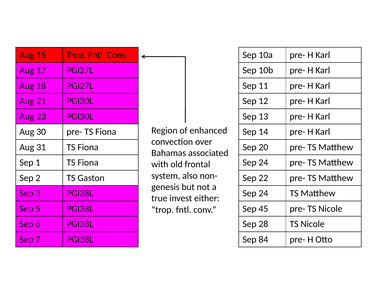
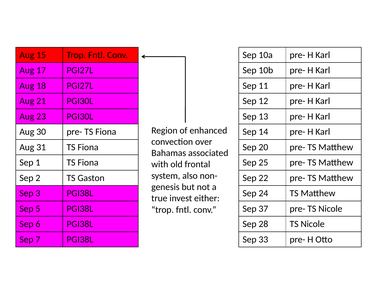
24: 24 -> 25 (263, 162)
45: 45 -> 37 (263, 208)
84: 84 -> 33 (263, 239)
